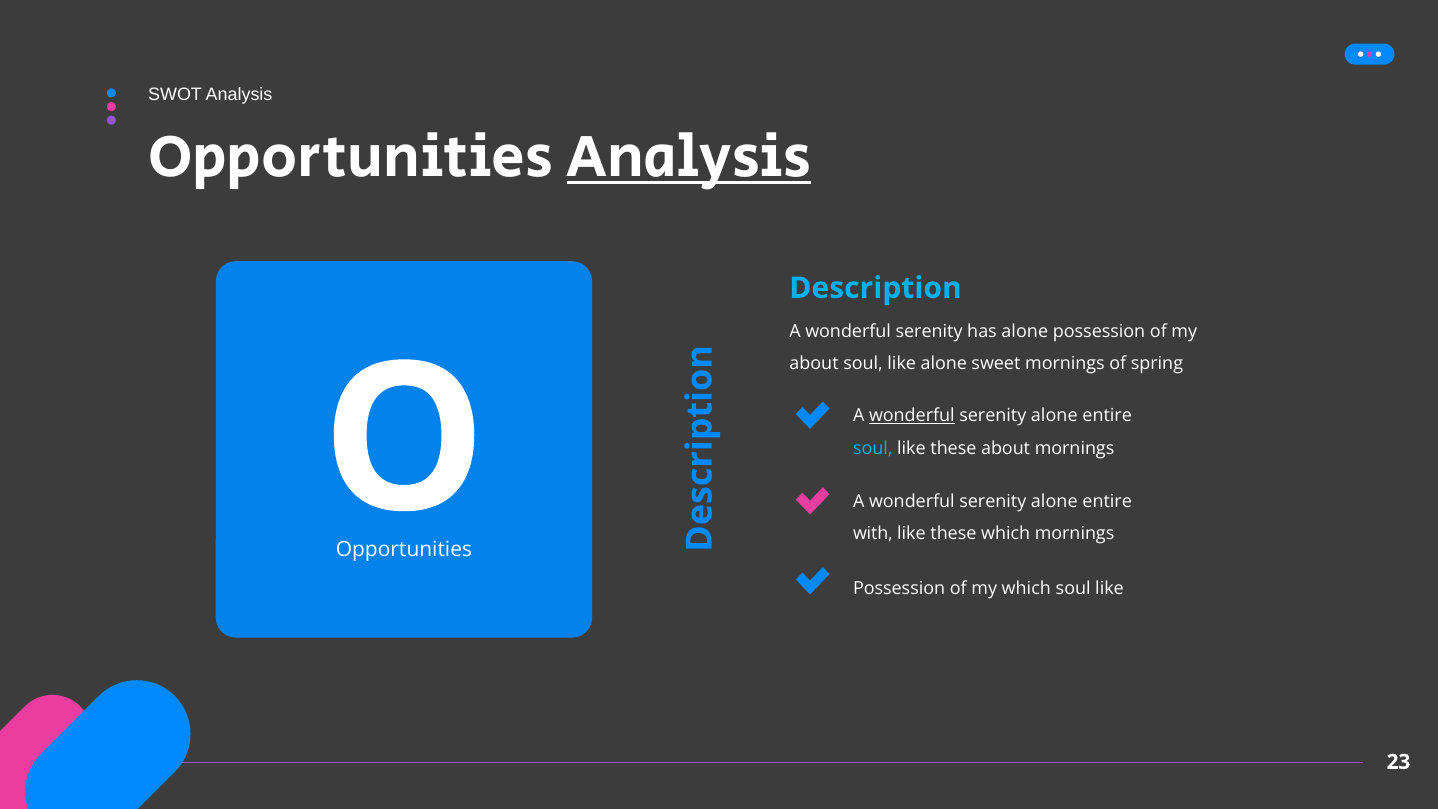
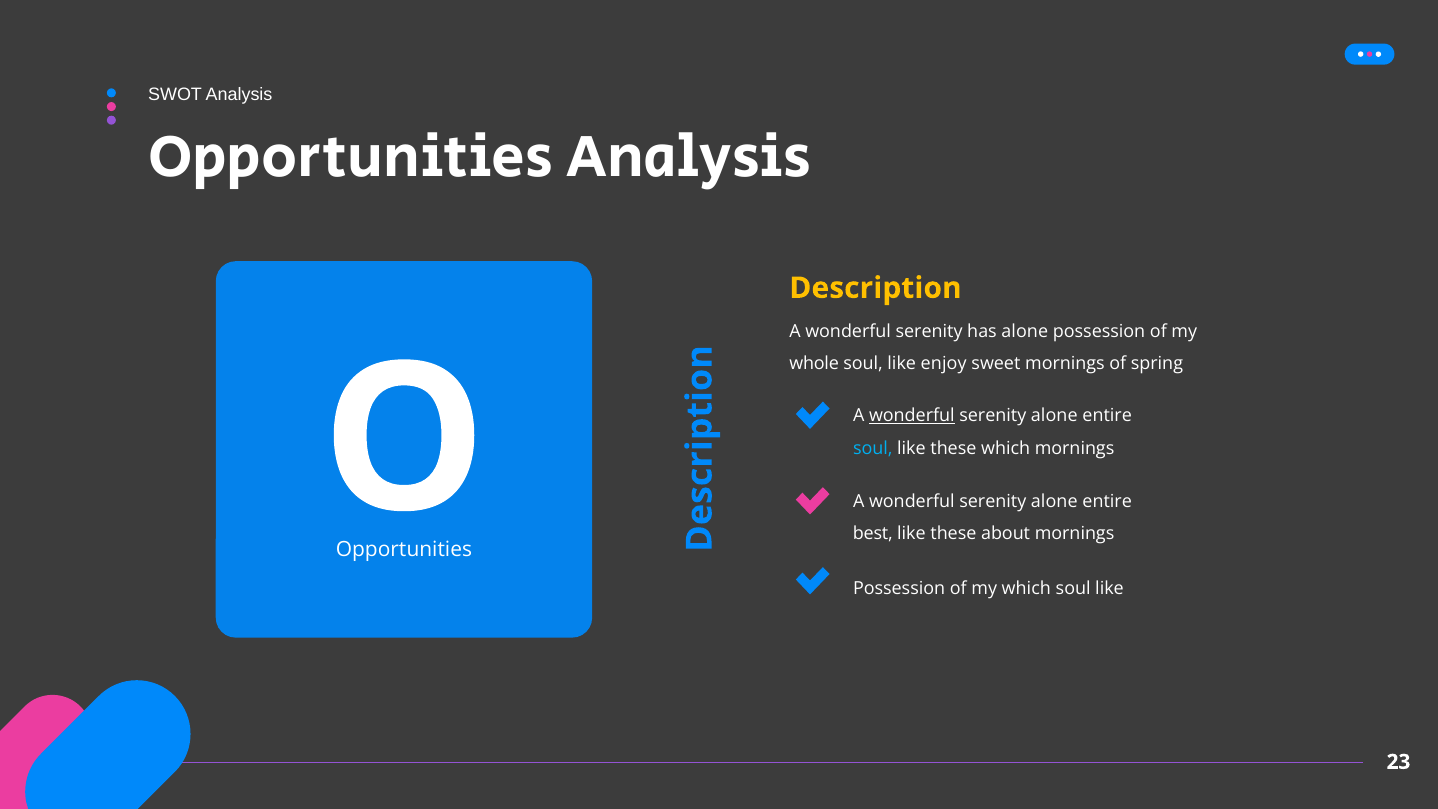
Analysis underline: present -> none (689, 157)
Description colour: light blue -> yellow (876, 288)
about: about -> whole (814, 363)
like alone: alone -> enjoy (944, 363)
these about: about -> which (1006, 448)
with: with -> best (873, 534)
these which: which -> about (1006, 534)
